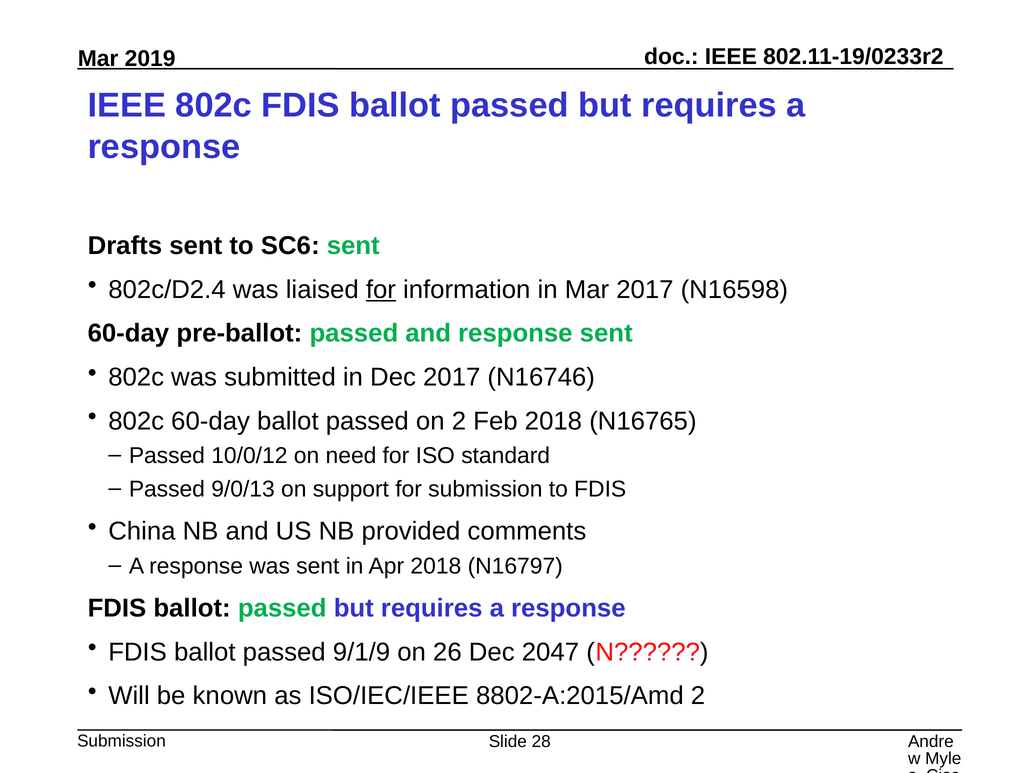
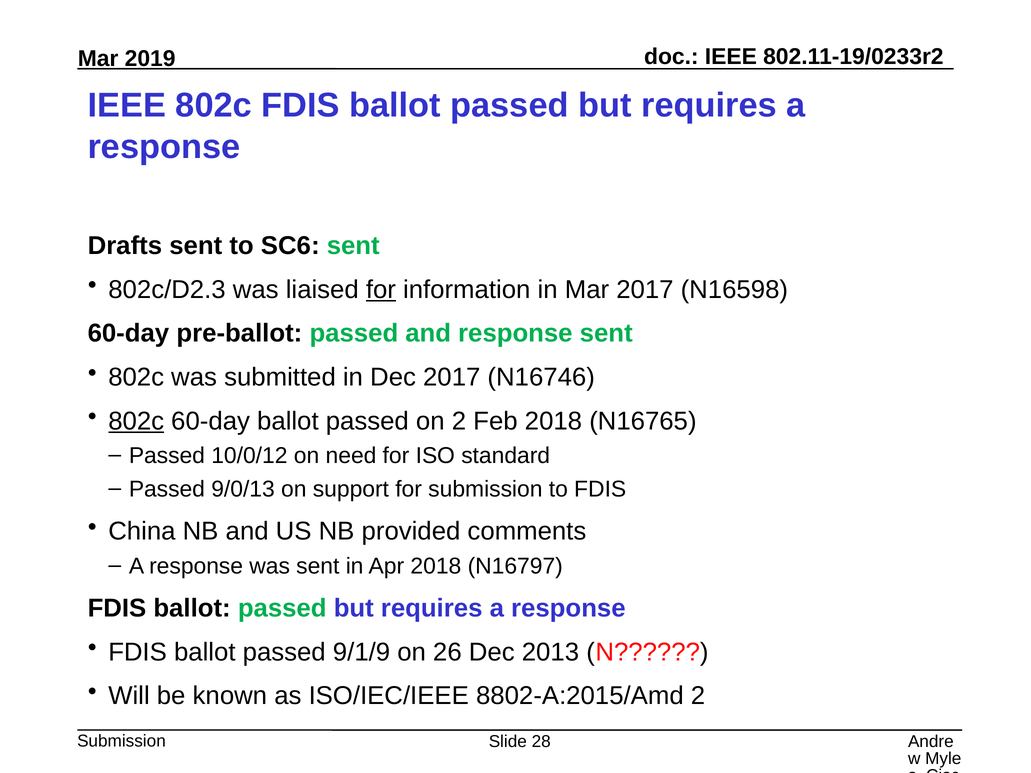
802c/D2.4: 802c/D2.4 -> 802c/D2.3 (167, 290)
802c underline: none -> present (136, 421)
2047: 2047 -> 2013 (550, 652)
